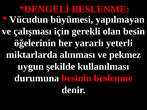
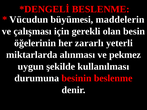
yapılmayan: yapılmayan -> maddelerin (120, 20)
yararlı: yararlı -> zararlı (89, 43)
